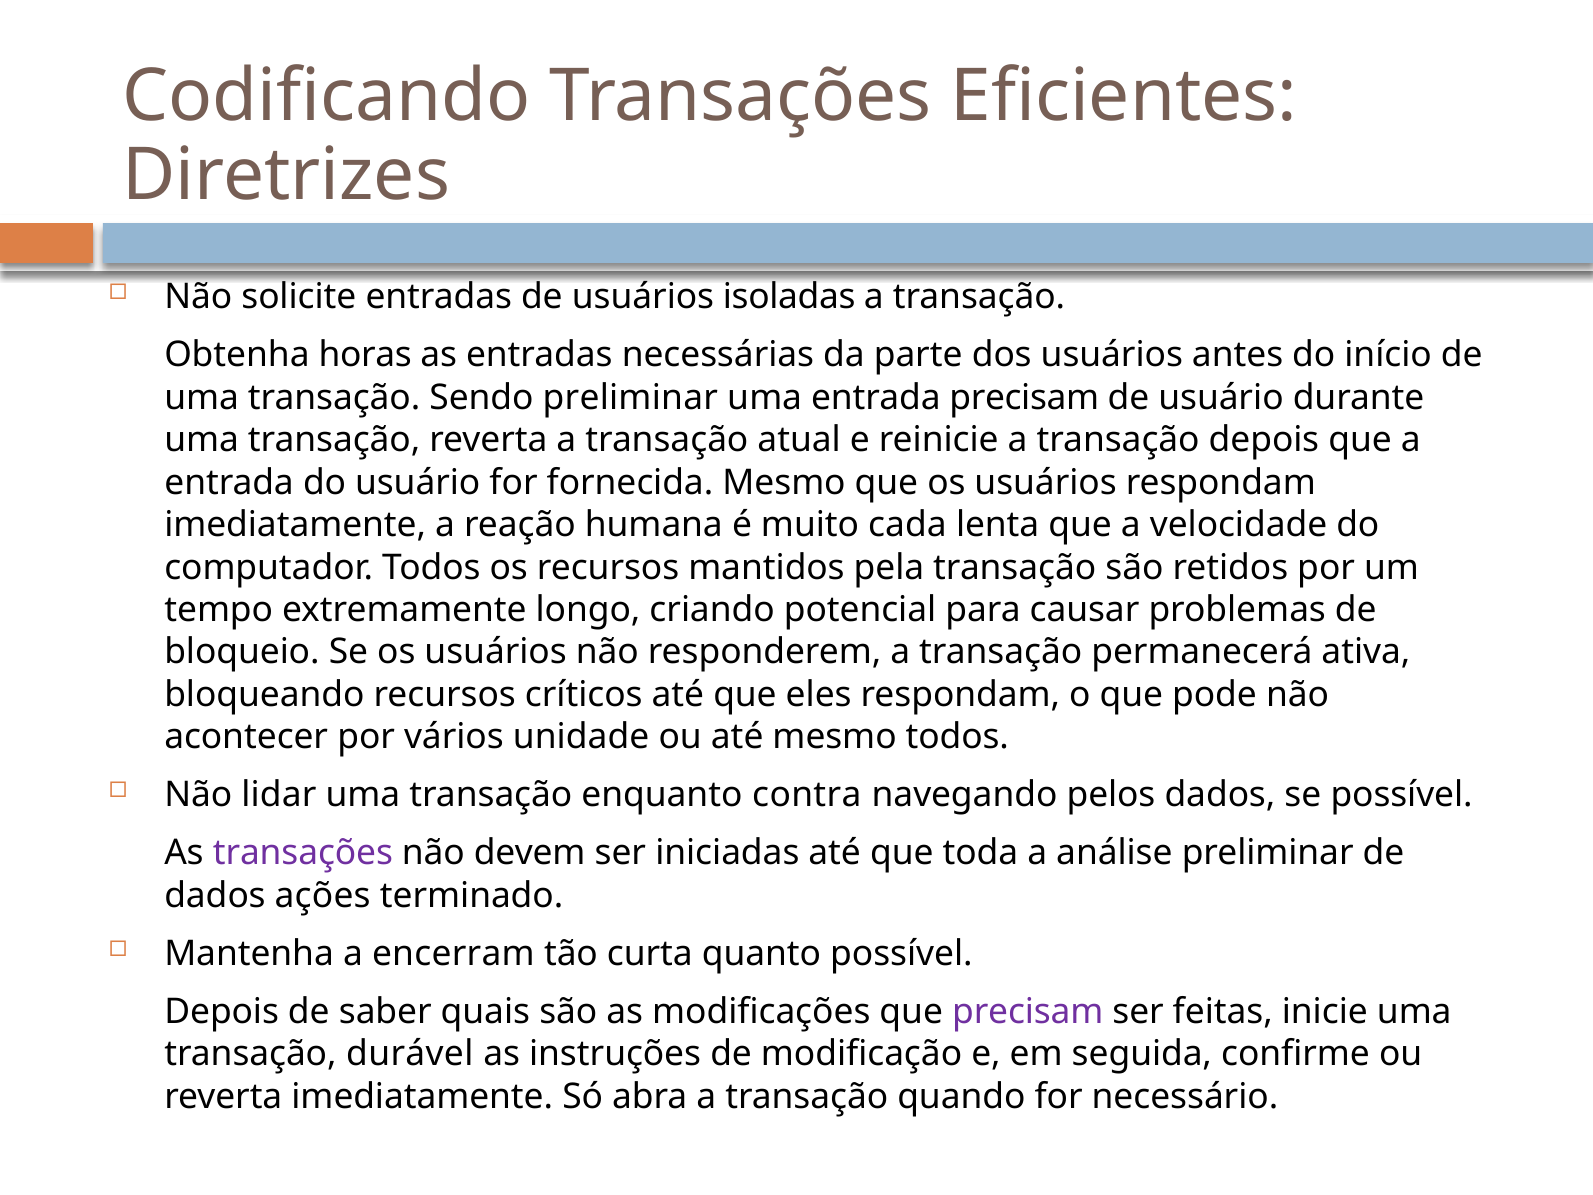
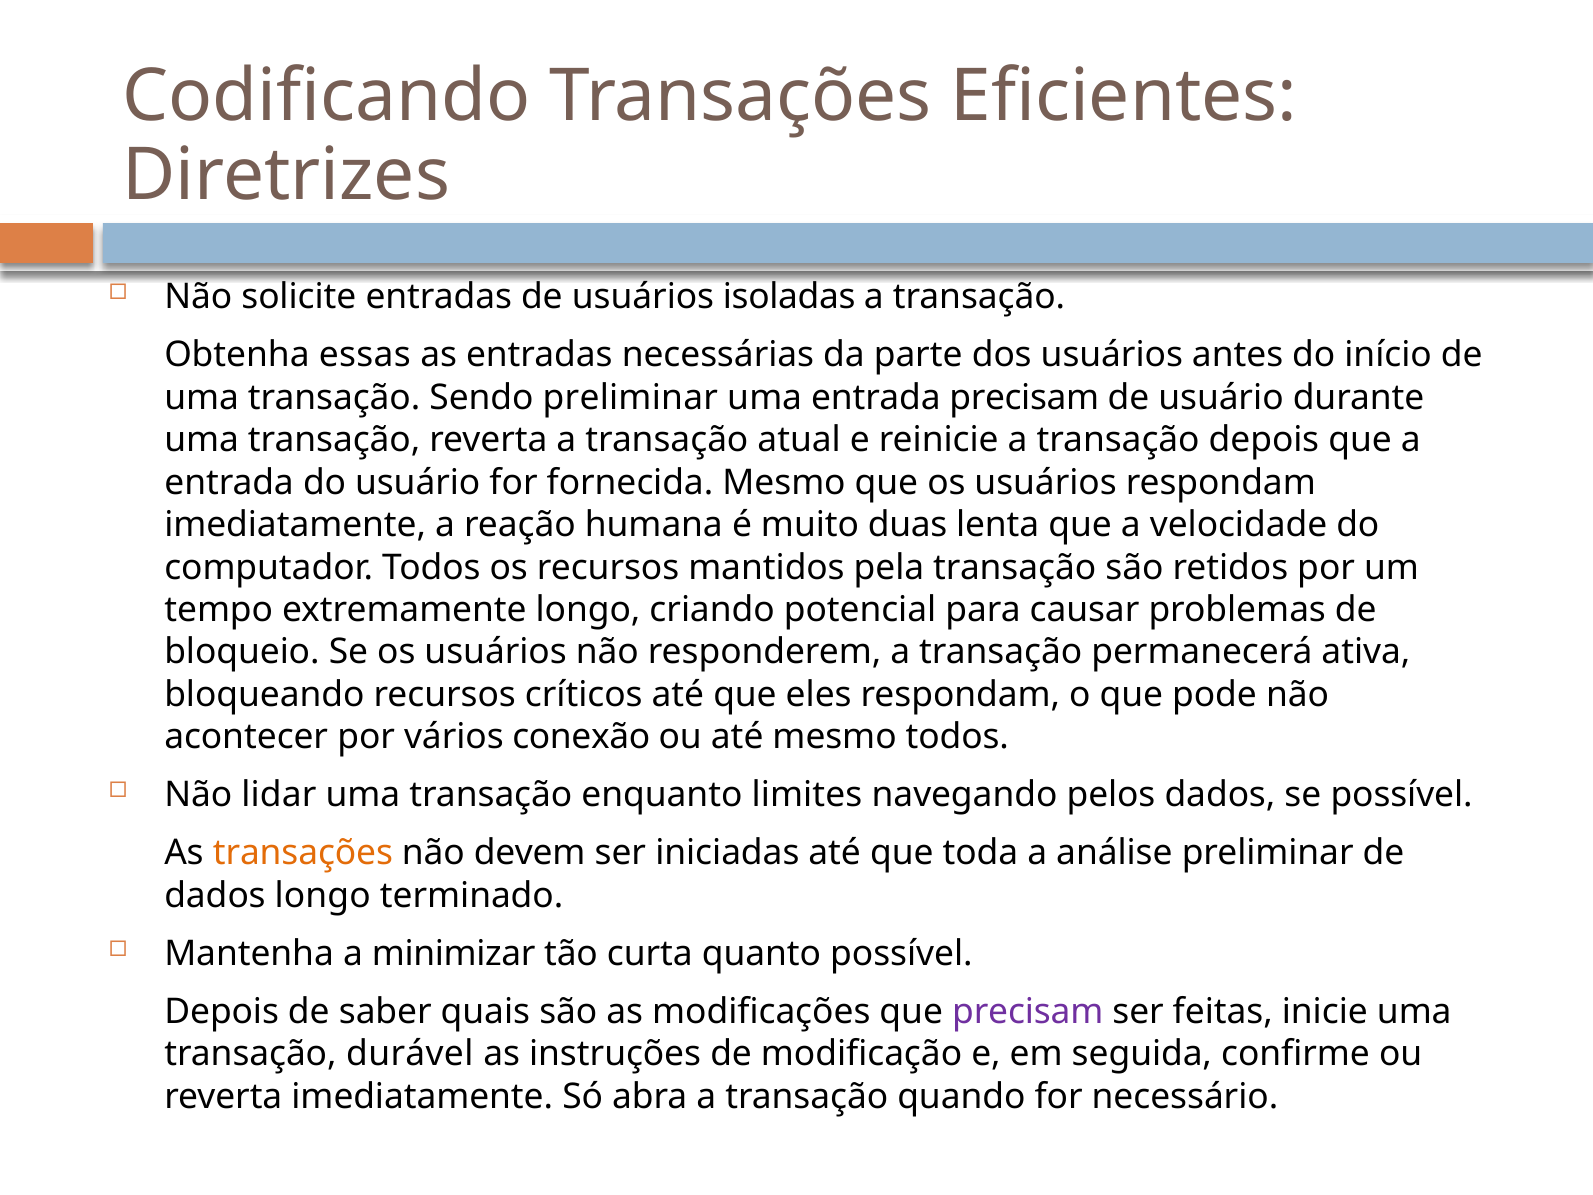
horas: horas -> essas (365, 355)
cada: cada -> duas (908, 525)
unidade: unidade -> conexão (581, 737)
contra: contra -> limites (807, 795)
transações colour: purple -> orange (303, 853)
dados ações: ações -> longo (323, 895)
encerram: encerram -> minimizar (454, 953)
